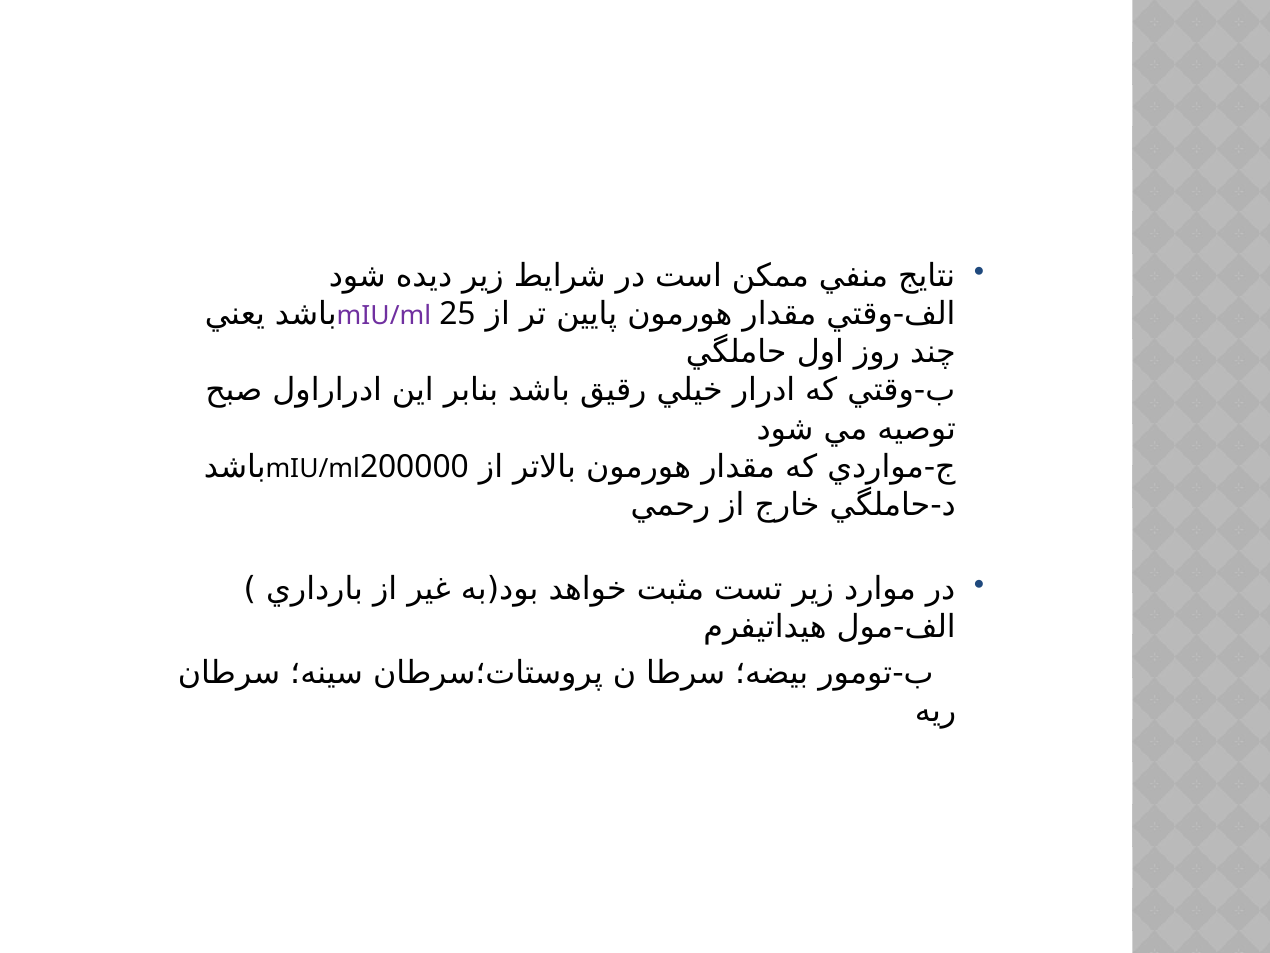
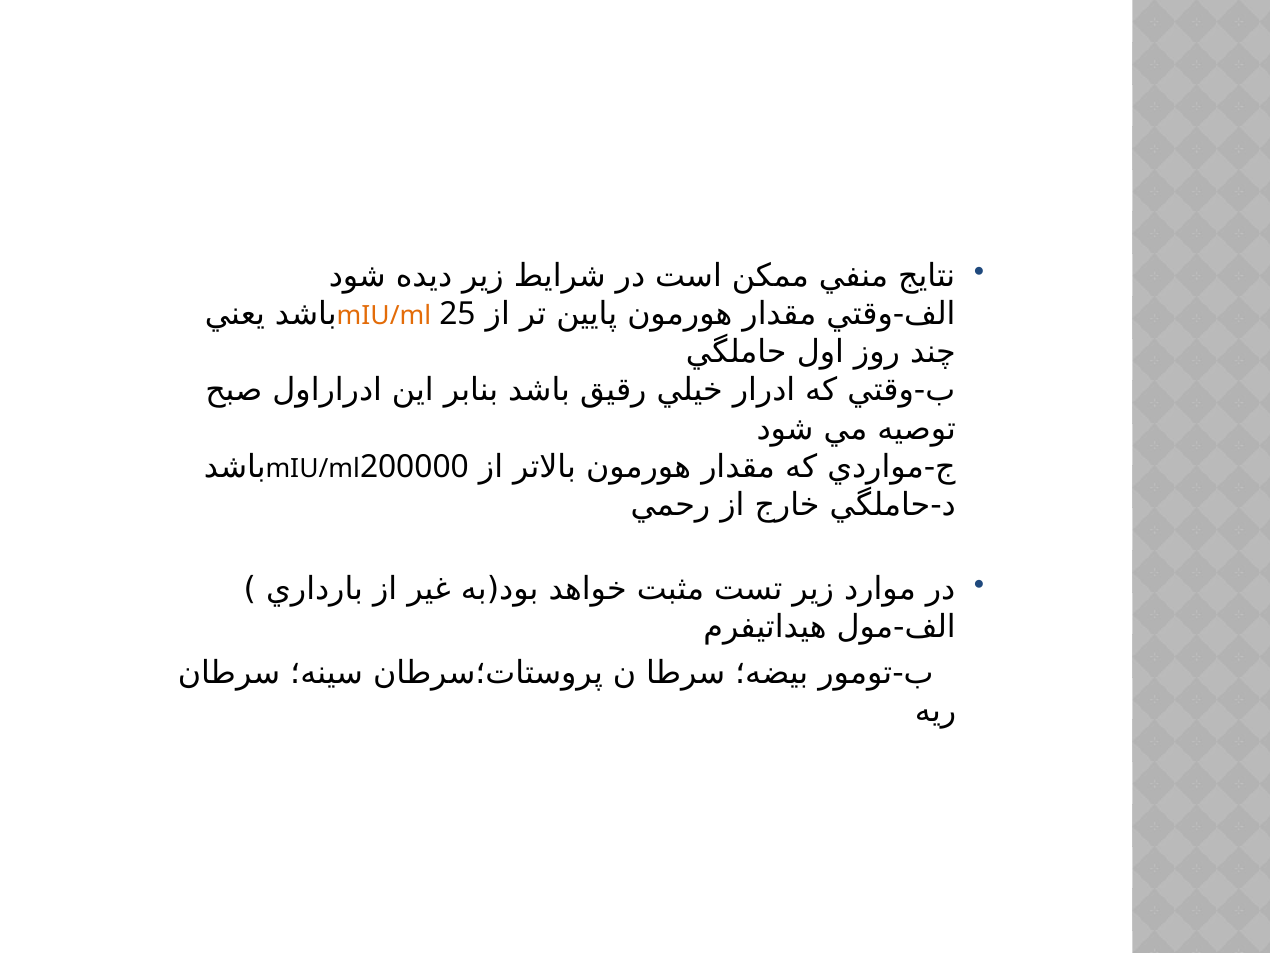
mIU/ml colour: purple -> orange (384, 316)
